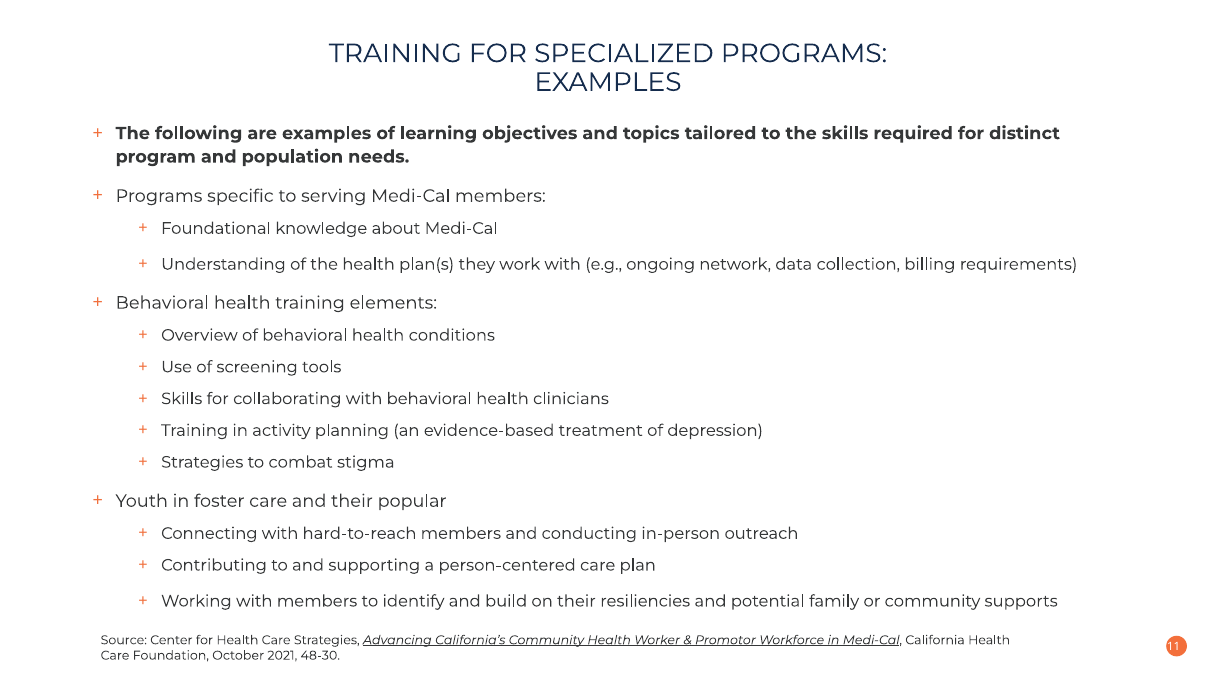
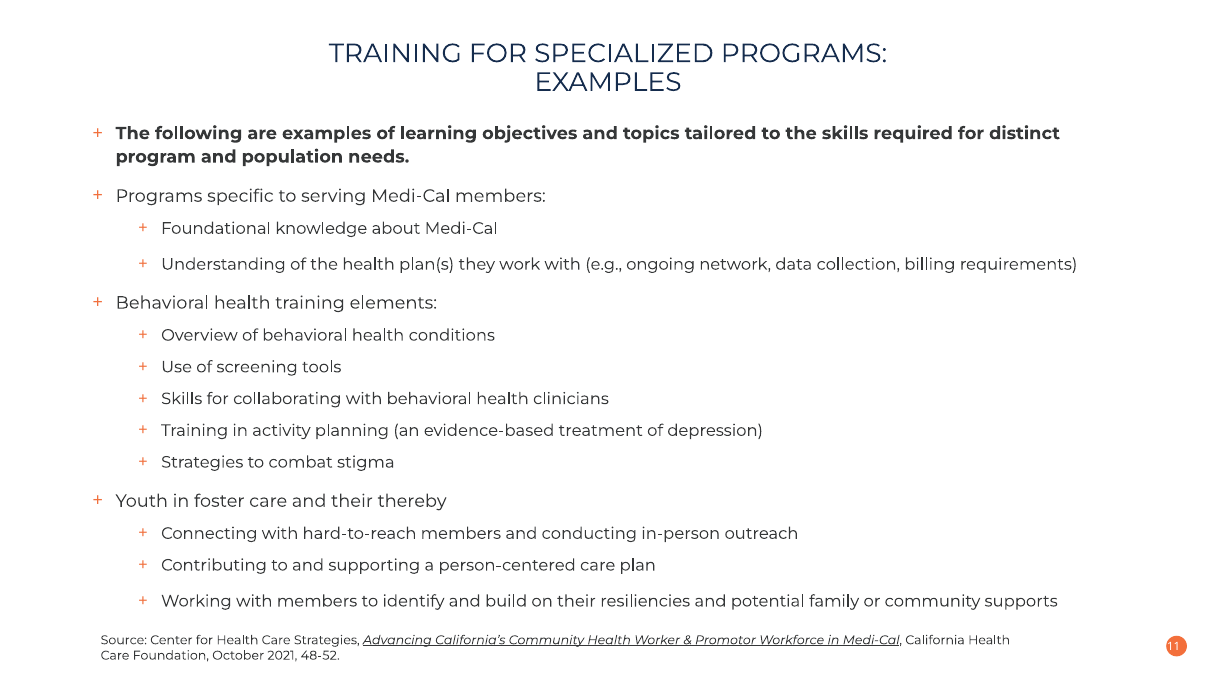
popular: popular -> thereby (412, 501)
48-30: 48-30 -> 48-52 (320, 655)
